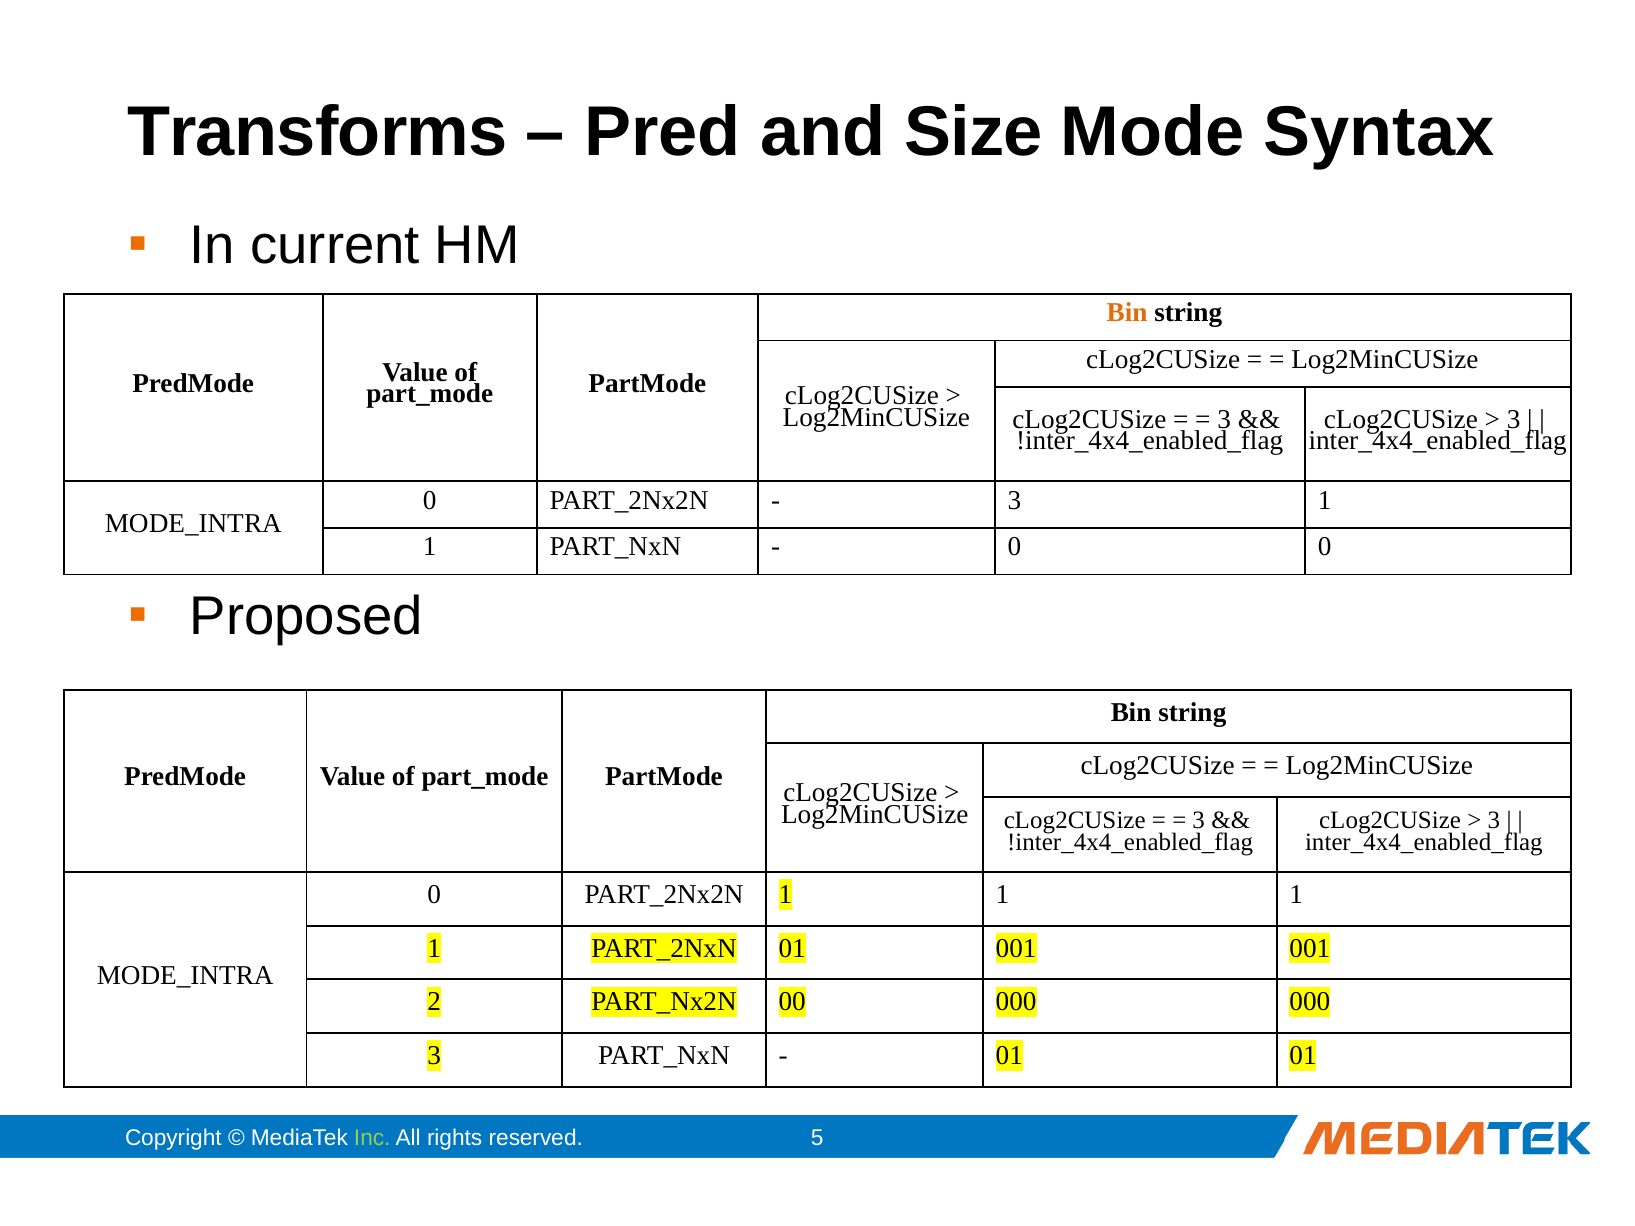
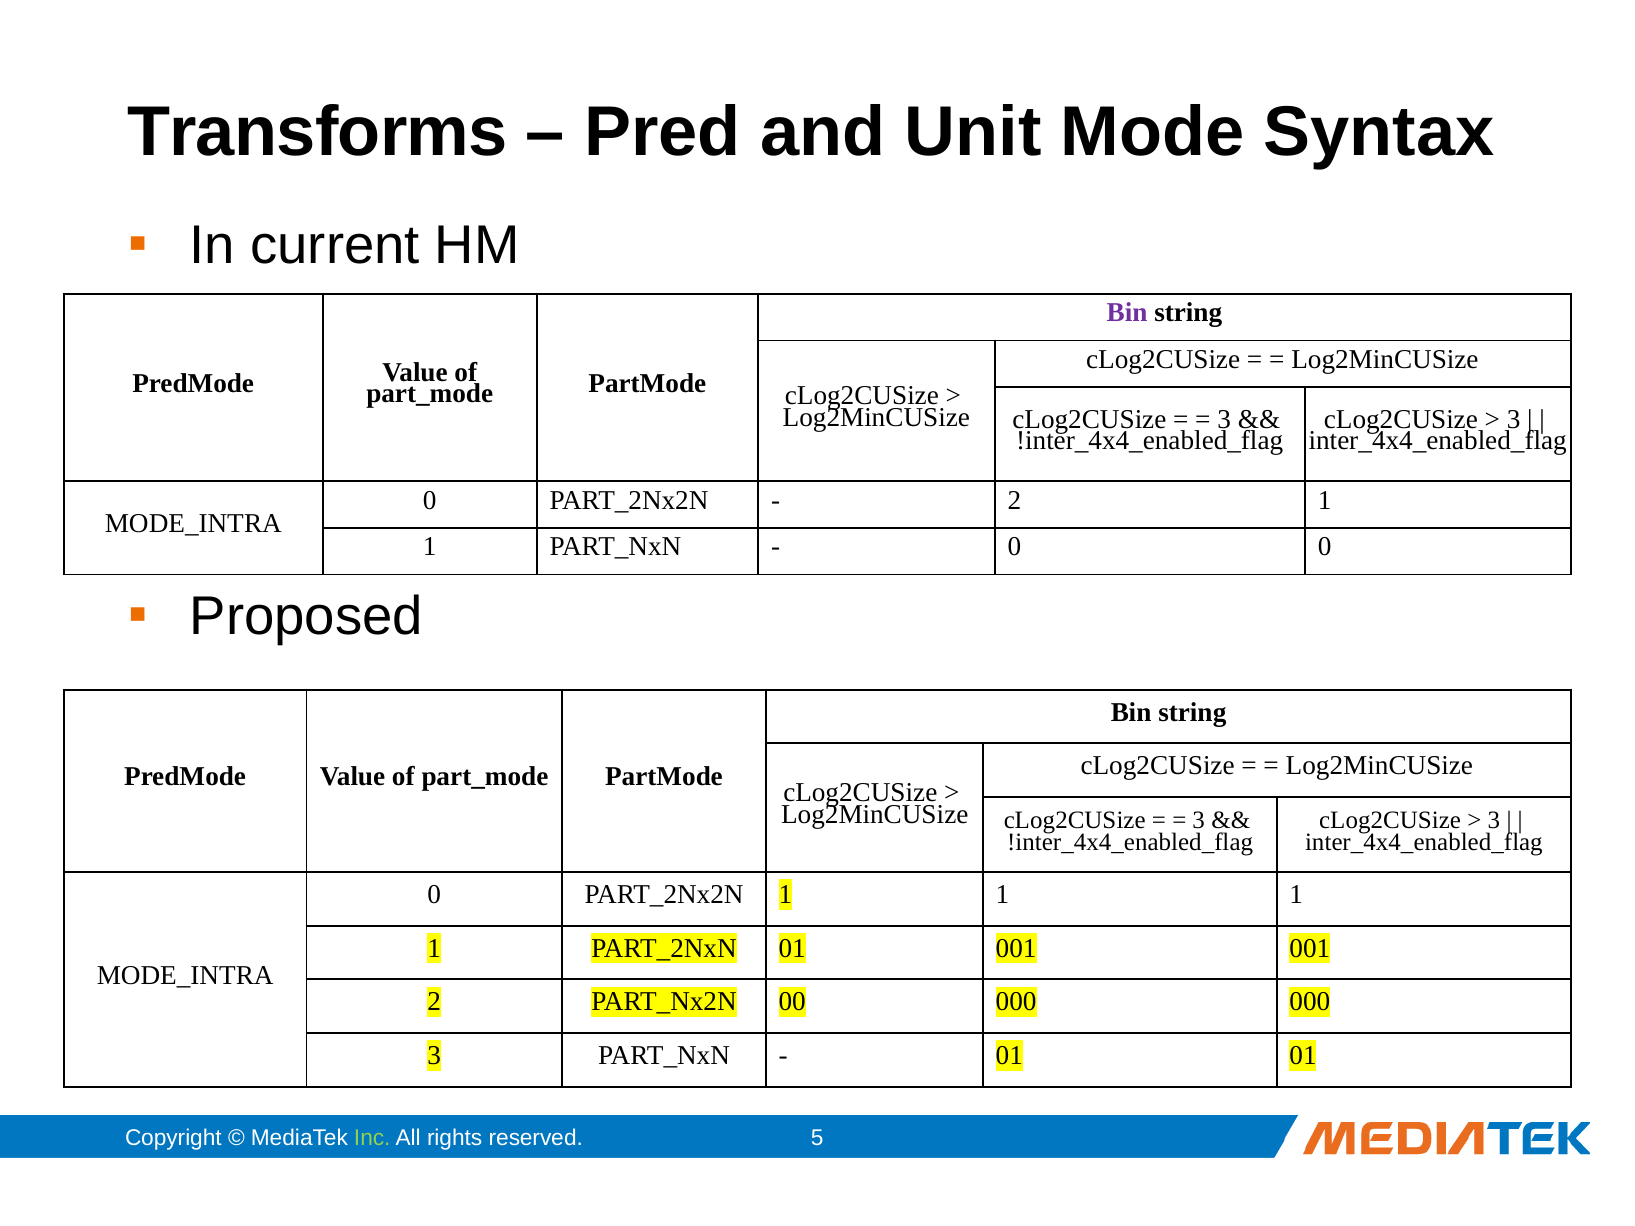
Size: Size -> Unit (973, 132)
Bin colour: orange -> purple (1127, 313)
3: 3 -> 2 (1014, 500)
